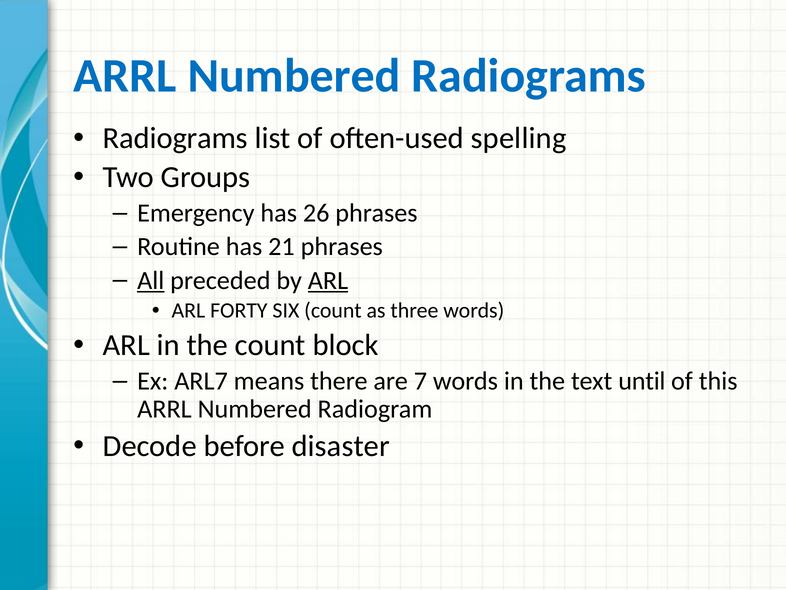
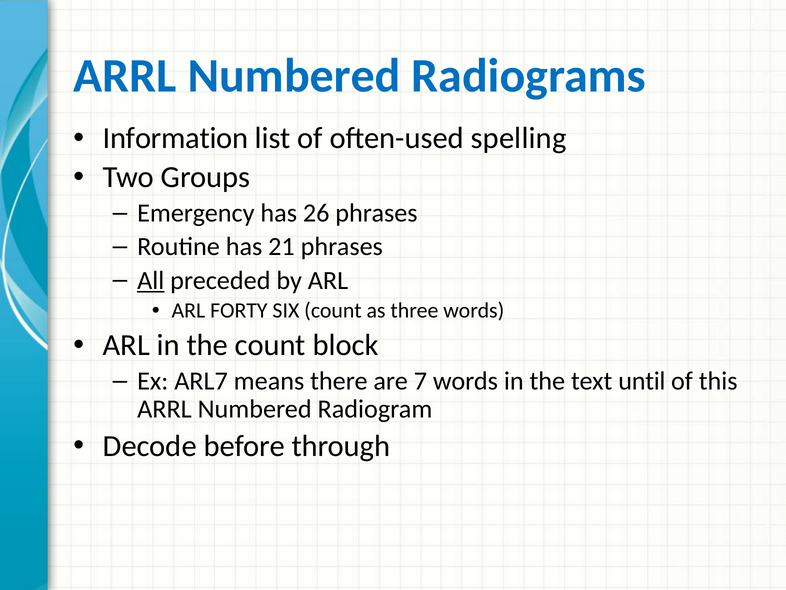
Radiograms: Radiograms -> Information (175, 138)
ARL underline: present -> none (328, 280)
disaster: disaster -> through (341, 446)
